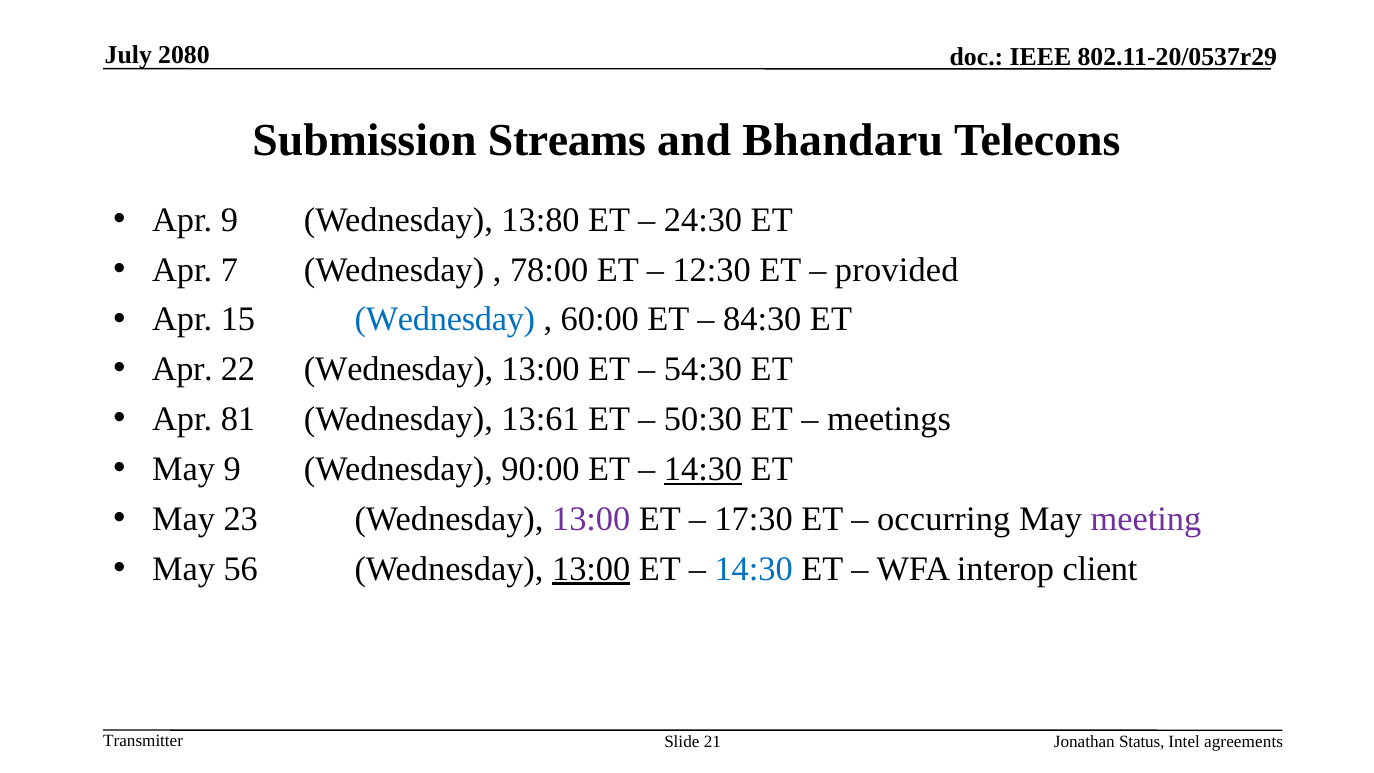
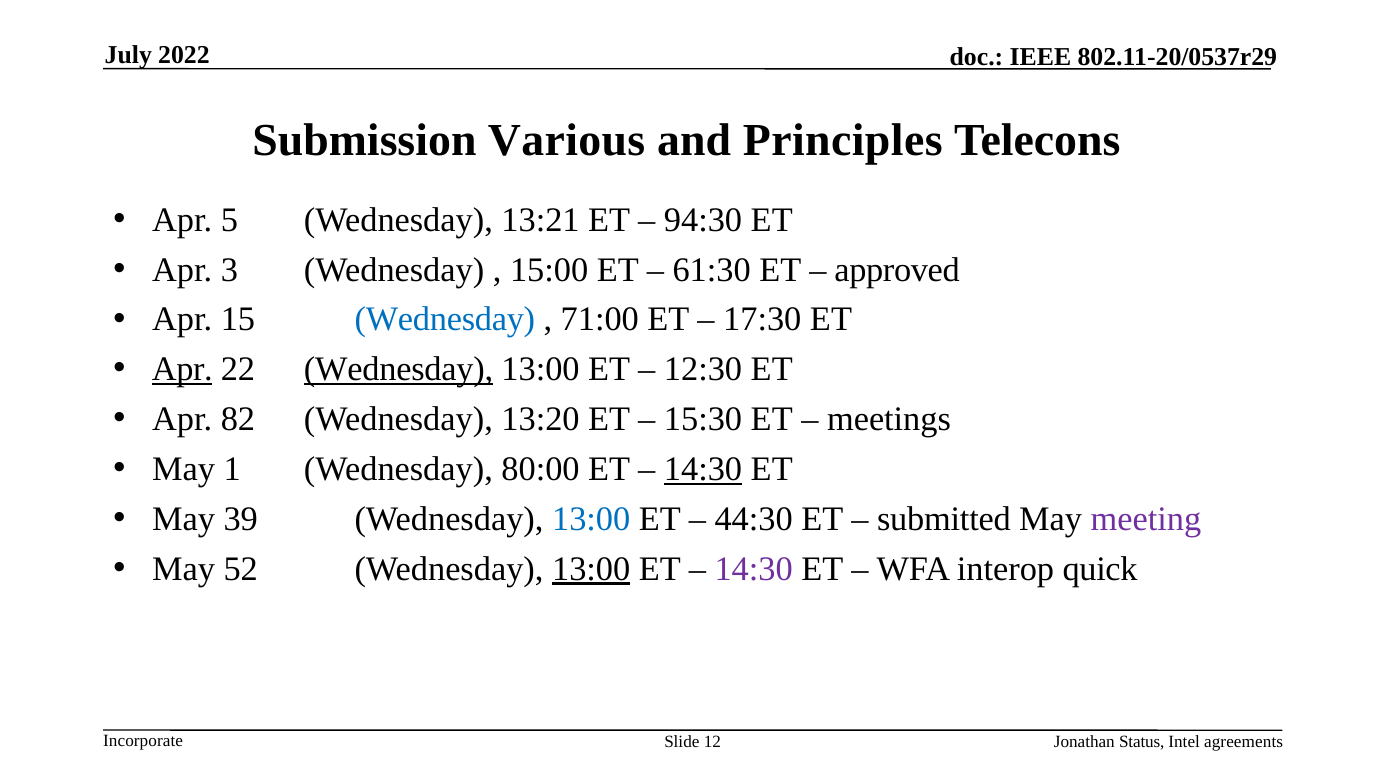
2080: 2080 -> 2022 (184, 55)
Streams: Streams -> Various (567, 140)
Bhandaru: Bhandaru -> Principles (843, 140)
Apr 9: 9 -> 5 (229, 220)
13:80: 13:80 -> 13:21 (541, 220)
24:30: 24:30 -> 94:30 (703, 220)
7: 7 -> 3 (229, 270)
78:00: 78:00 -> 15:00 (549, 270)
12:30: 12:30 -> 61:30 (712, 270)
provided: provided -> approved (897, 270)
60:00: 60:00 -> 71:00 (600, 320)
84:30: 84:30 -> 17:30 (762, 320)
Apr underline: none -> present (182, 369)
Wednesday underline: none -> present (399, 369)
54:30: 54:30 -> 12:30 (703, 369)
81: 81 -> 82 (238, 419)
13:61: 13:61 -> 13:20 (541, 419)
50:30: 50:30 -> 15:30 (703, 419)
May 9: 9 -> 1 (232, 469)
90:00: 90:00 -> 80:00 (541, 469)
23: 23 -> 39 (241, 519)
13:00 colour: purple -> blue (591, 519)
17:30: 17:30 -> 44:30 (754, 519)
occurring: occurring -> submitted (944, 519)
56: 56 -> 52 (241, 569)
14:30 colour: blue -> purple (754, 569)
client: client -> quick (1100, 569)
Transmitter: Transmitter -> Incorporate (143, 741)
21: 21 -> 12 (712, 741)
